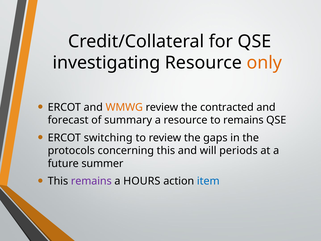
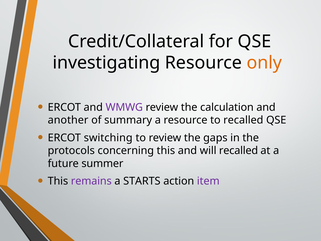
WMWG colour: orange -> purple (124, 107)
contracted: contracted -> calculation (227, 107)
forecast: forecast -> another (68, 120)
to remains: remains -> recalled (243, 120)
will periods: periods -> recalled (239, 150)
HOURS: HOURS -> STARTS (142, 181)
item colour: blue -> purple (208, 181)
